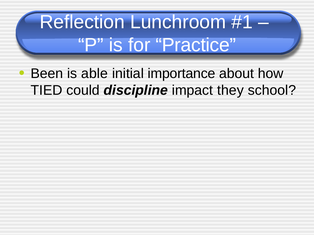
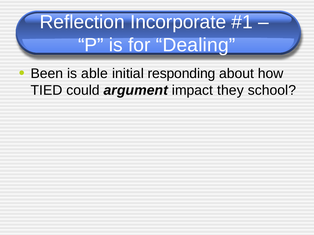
Lunchroom: Lunchroom -> Incorporate (178, 22)
Practice: Practice -> Dealing (196, 45)
importance: importance -> responding (182, 74)
discipline: discipline -> argument (136, 90)
